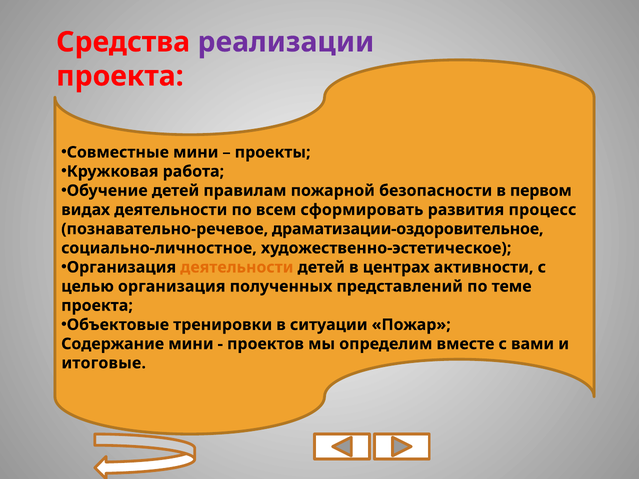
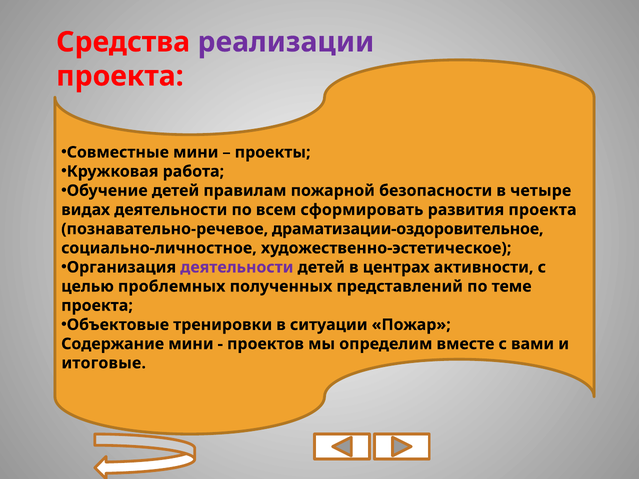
первом: первом -> четыре (541, 191)
развития процесс: процесс -> проекта (542, 210)
деятельности colour: orange -> purple (237, 267)
целью организация: организация -> проблемных (172, 287)
